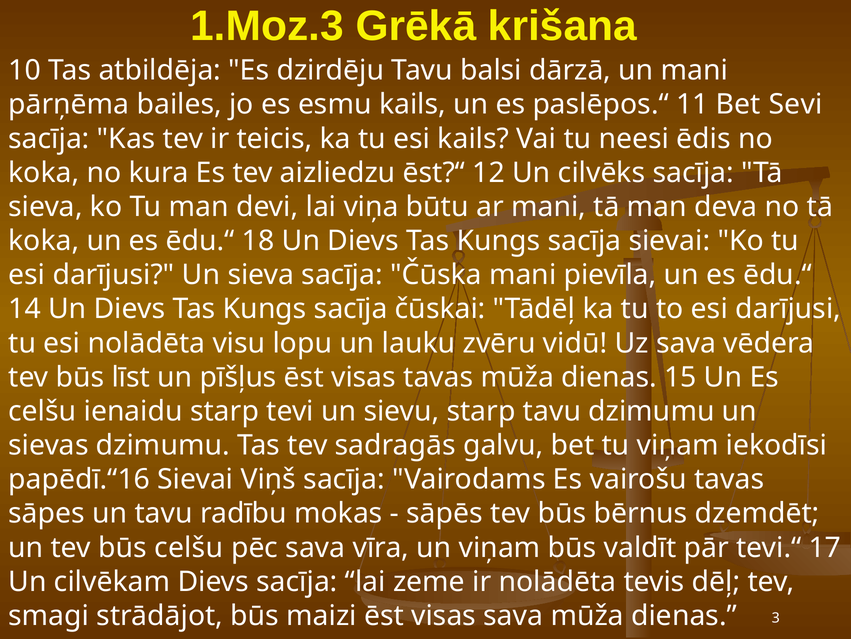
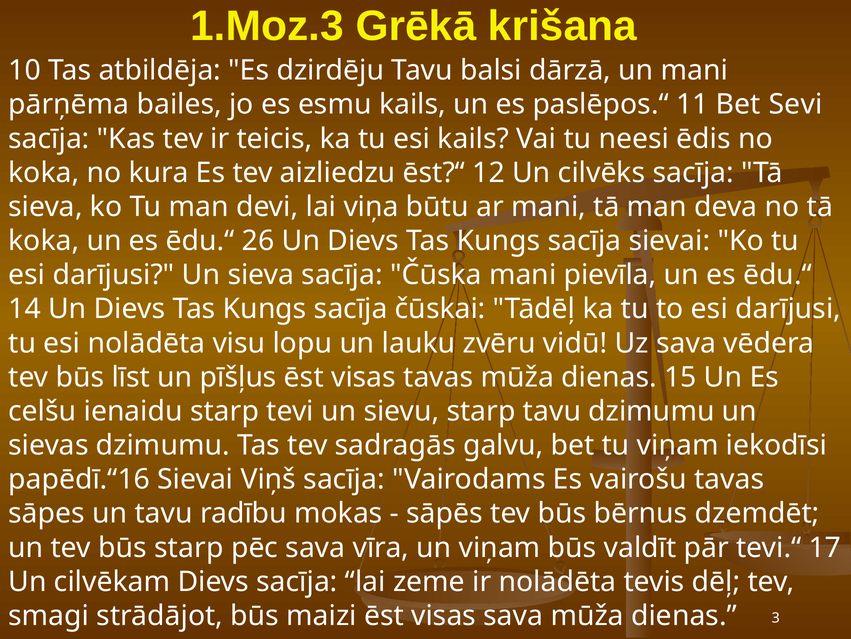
18: 18 -> 26 (258, 241)
būs celšu: celšu -> starp (189, 547)
